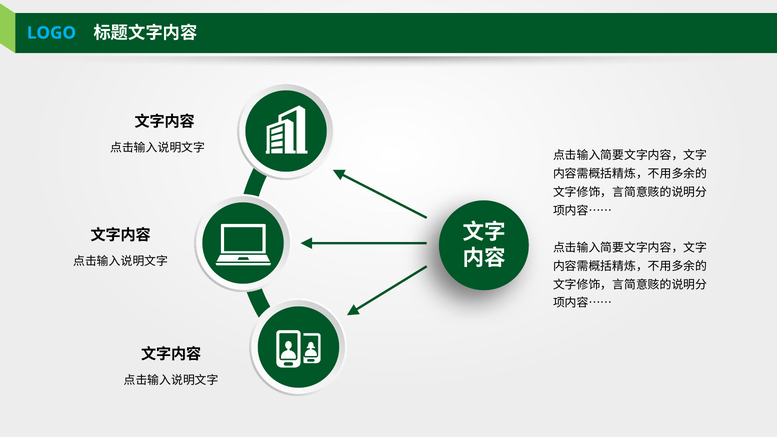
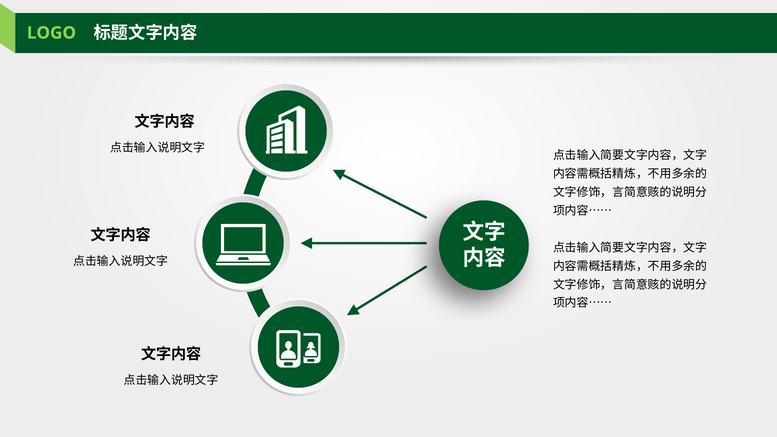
LOGO colour: light blue -> light green (51, 33)
